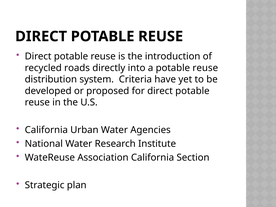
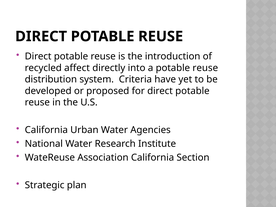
roads: roads -> affect (77, 68)
